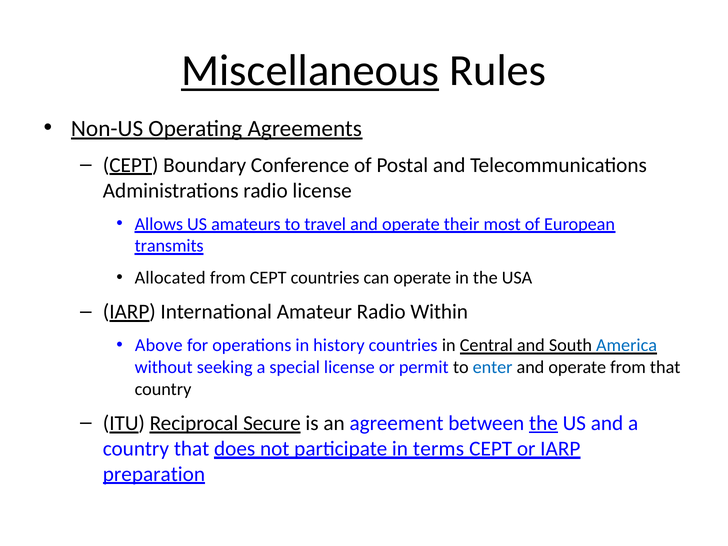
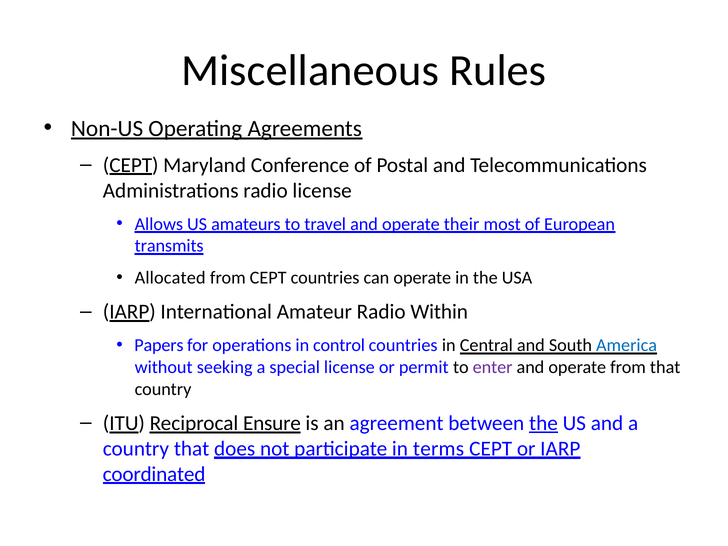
Miscellaneous underline: present -> none (310, 70)
Boundary: Boundary -> Maryland (205, 165)
Above: Above -> Papers (159, 345)
history: history -> control (339, 345)
enter colour: blue -> purple (493, 367)
Secure: Secure -> Ensure (272, 423)
preparation: preparation -> coordinated (154, 474)
